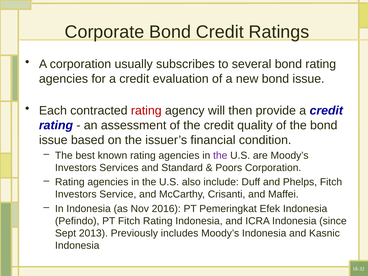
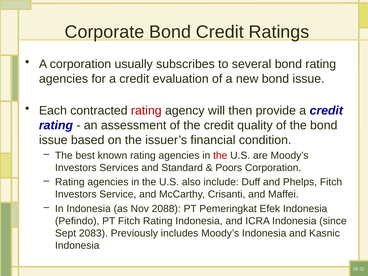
the colour: purple -> red (220, 155)
2016: 2016 -> 2088 (166, 209)
2013: 2013 -> 2083 (93, 233)
